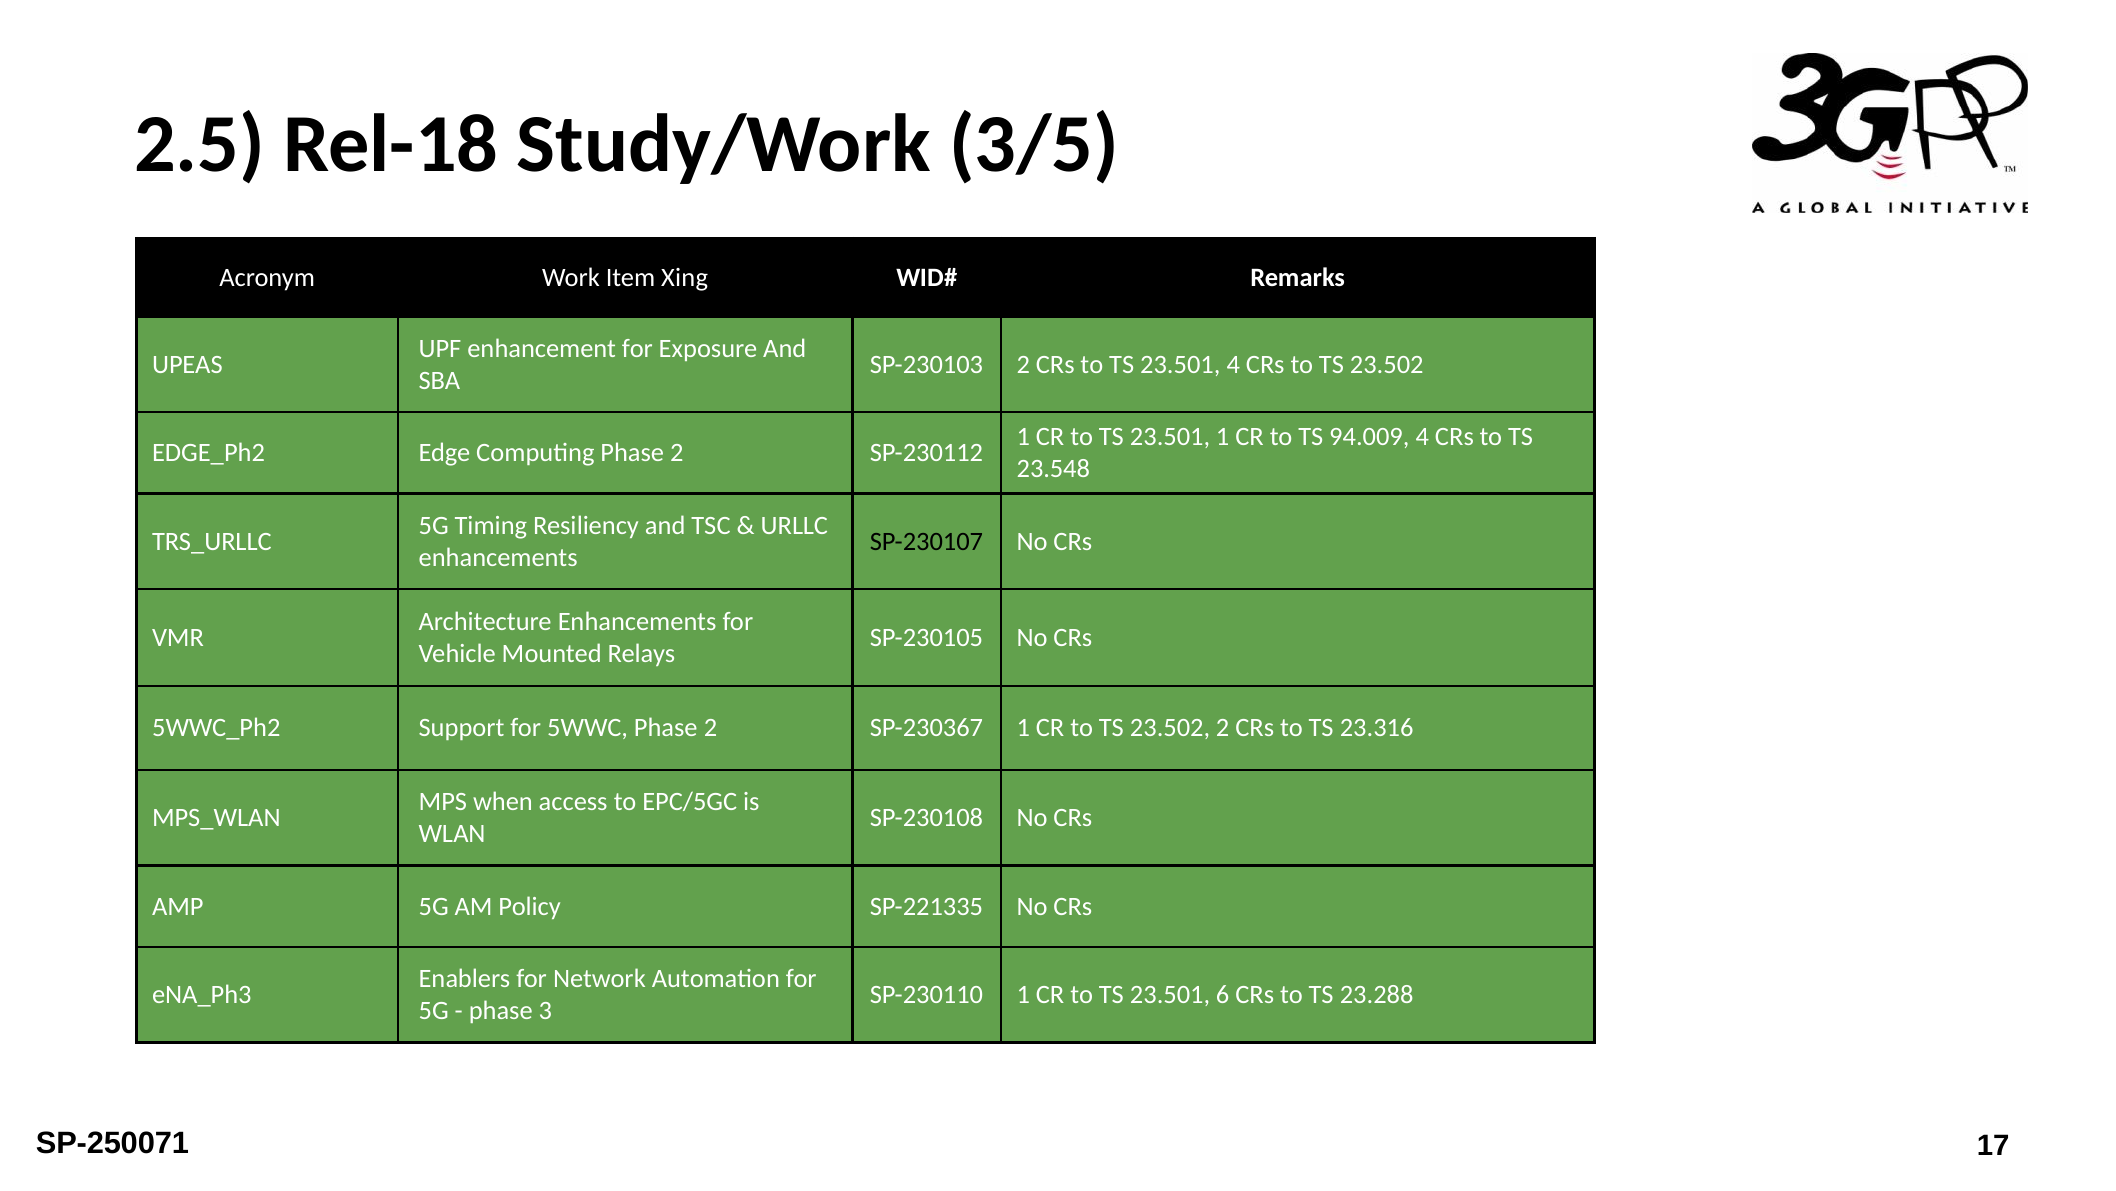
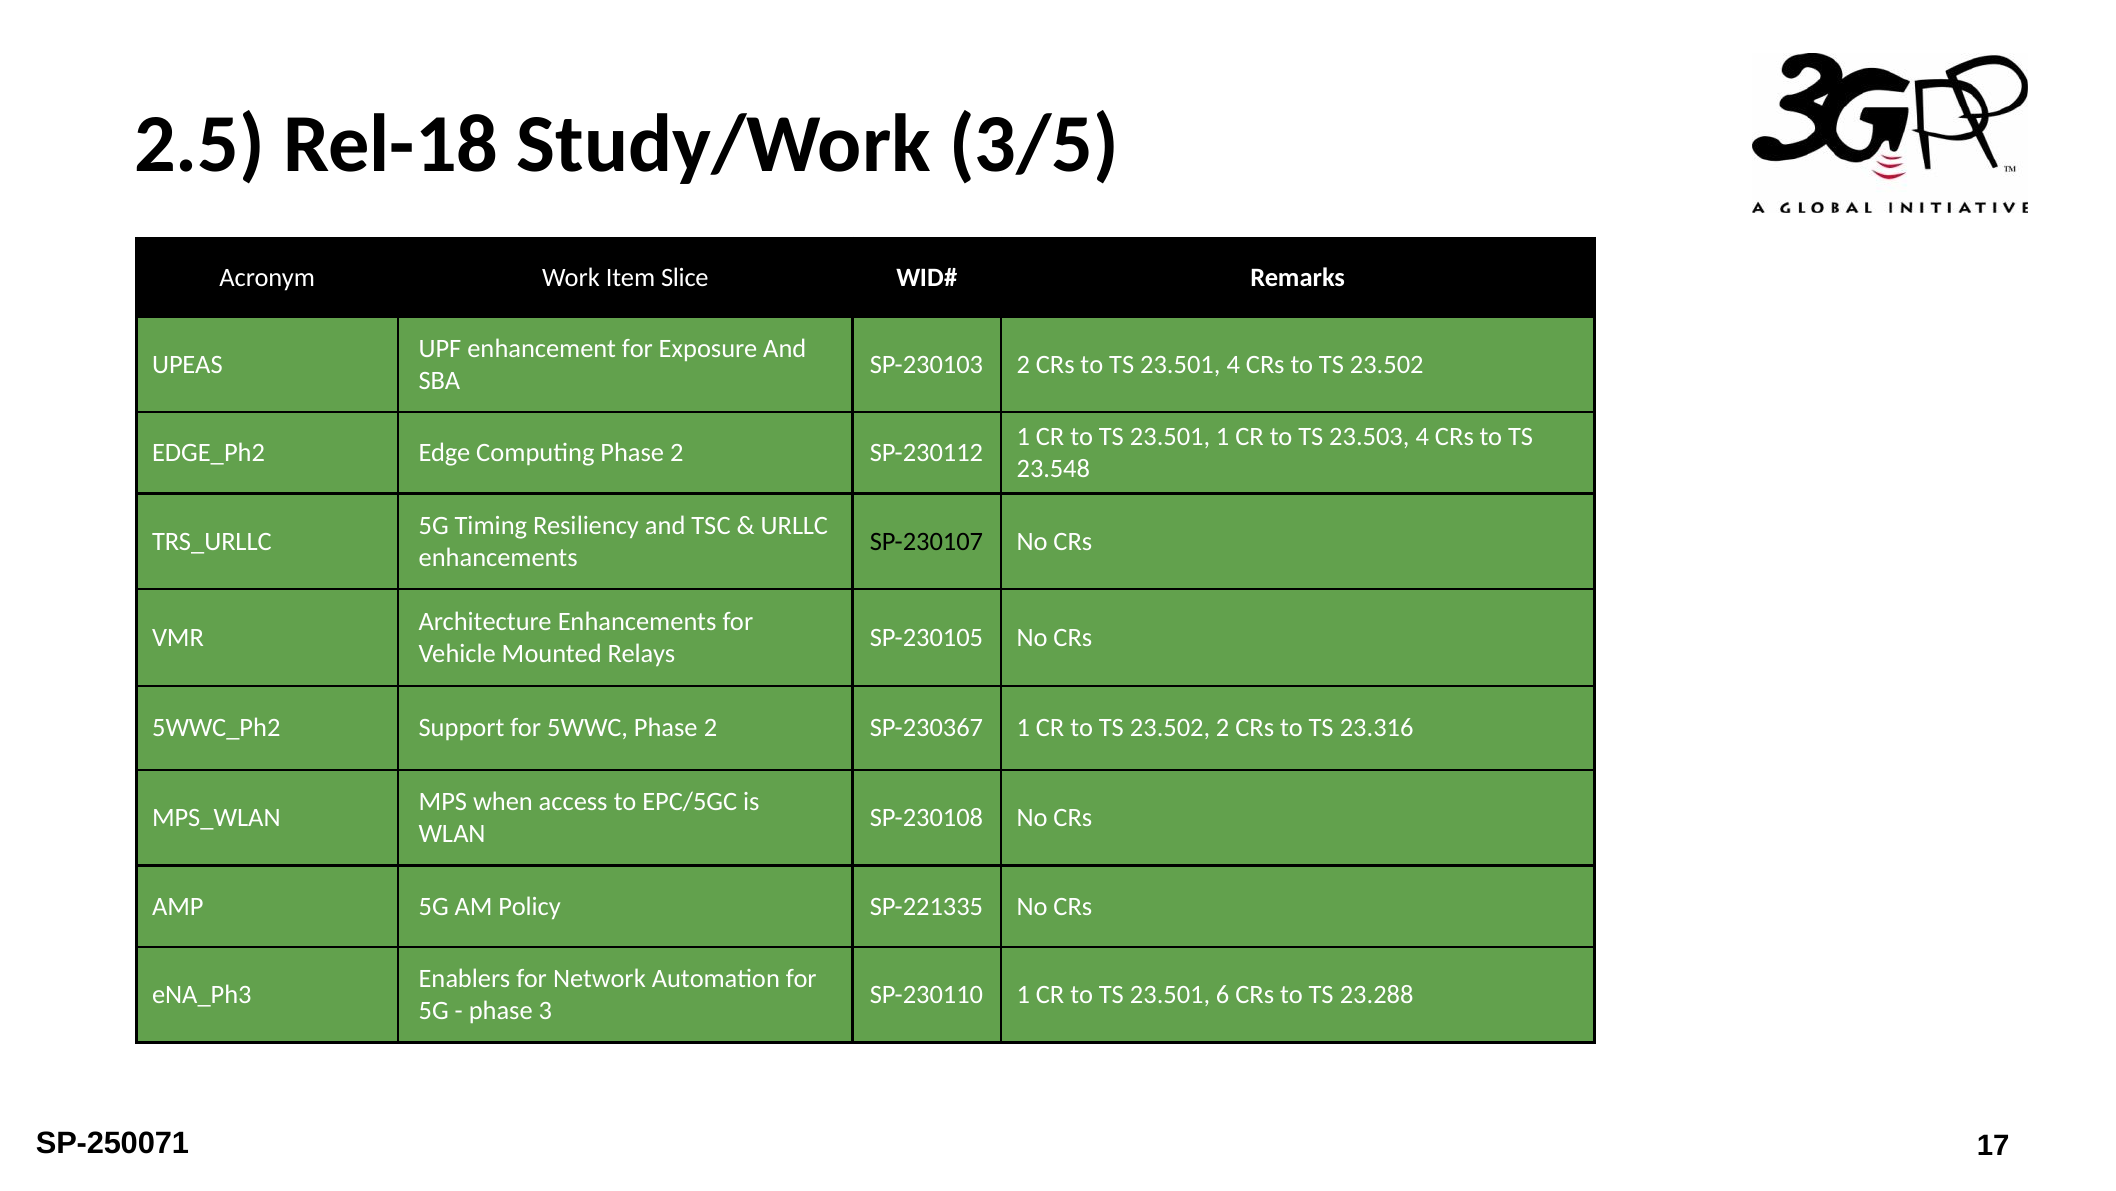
Xing: Xing -> Slice (685, 277)
94.009: 94.009 -> 23.503 (1369, 437)
